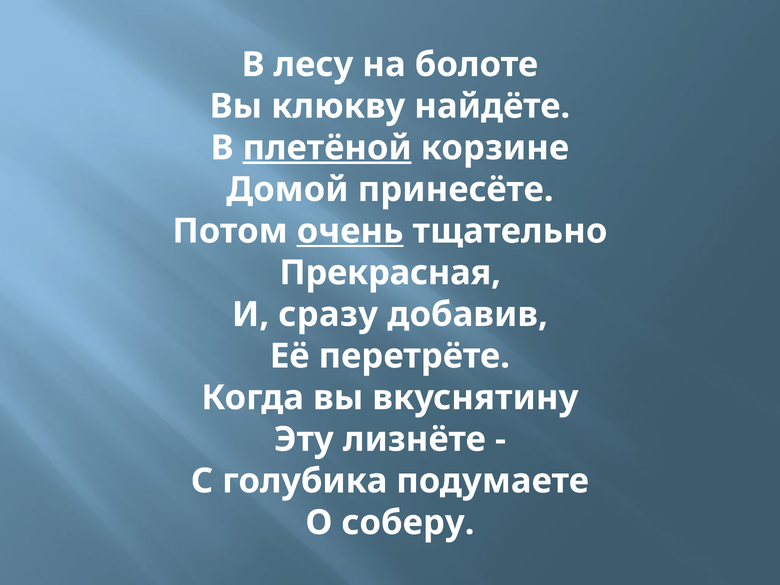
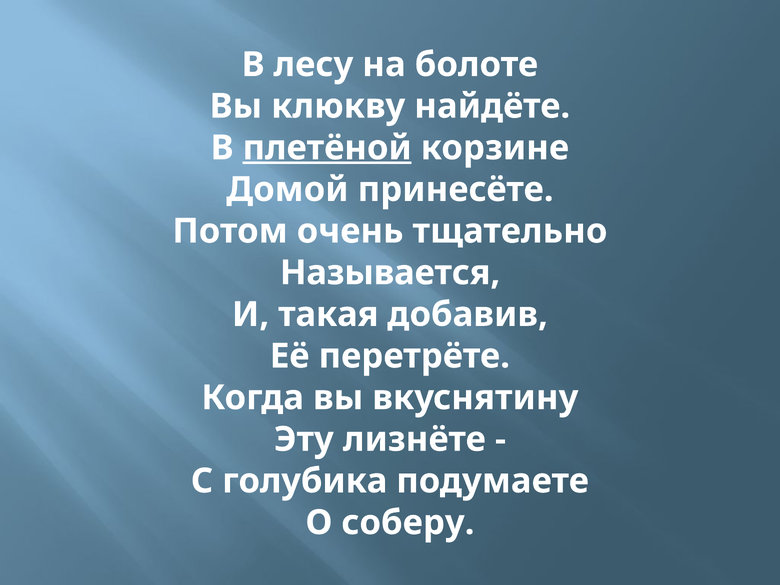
очень underline: present -> none (350, 231)
Прекрасная: Прекрасная -> Называется (390, 273)
сразу: сразу -> такая (328, 314)
